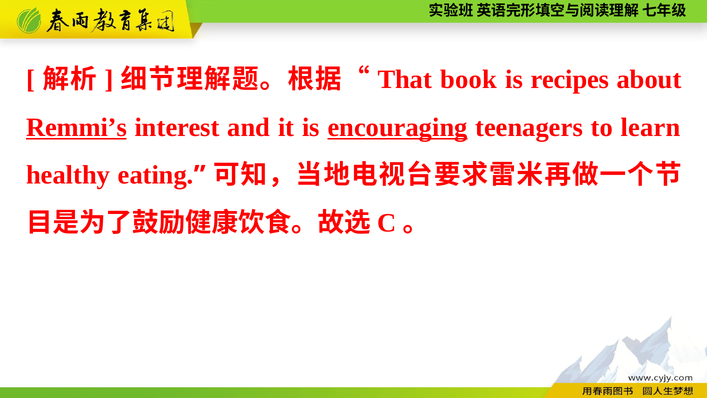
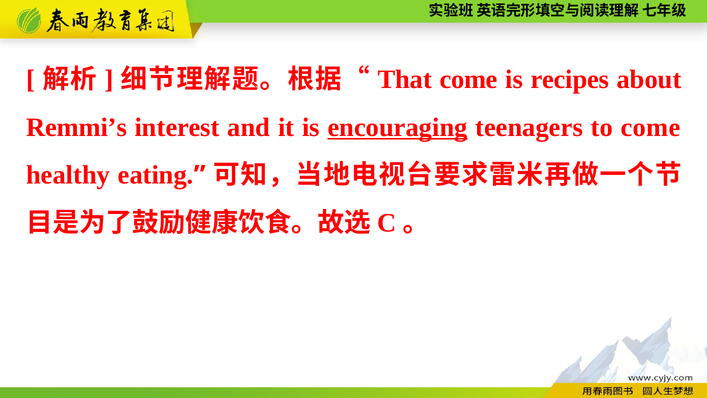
book: book -> come (469, 80)
Remmi’s underline: present -> none (77, 127)
to learn: learn -> come (651, 127)
